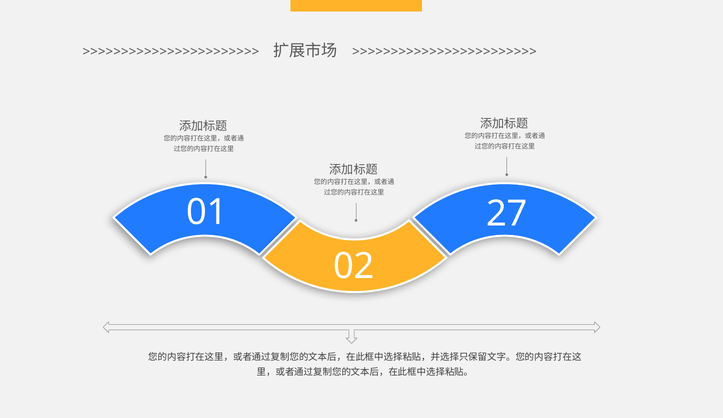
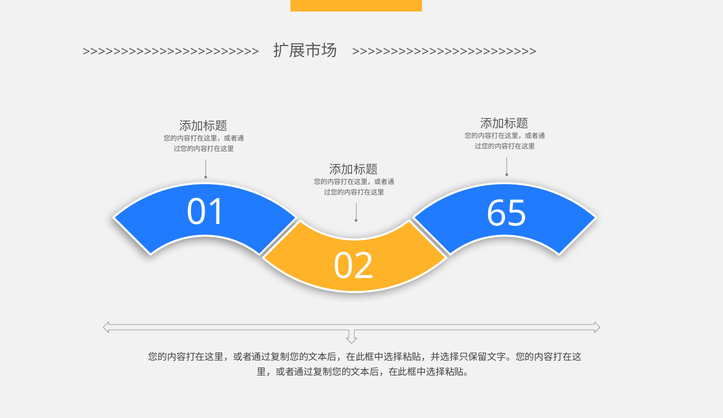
27: 27 -> 65 (507, 214)
